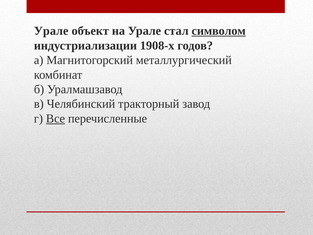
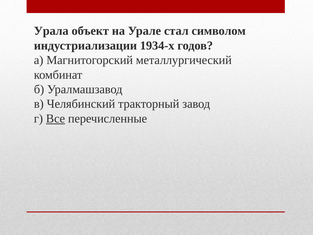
Урале: Урале -> Урала (51, 31)
символом underline: present -> none (219, 31)
1908-х: 1908-х -> 1934-х (157, 46)
